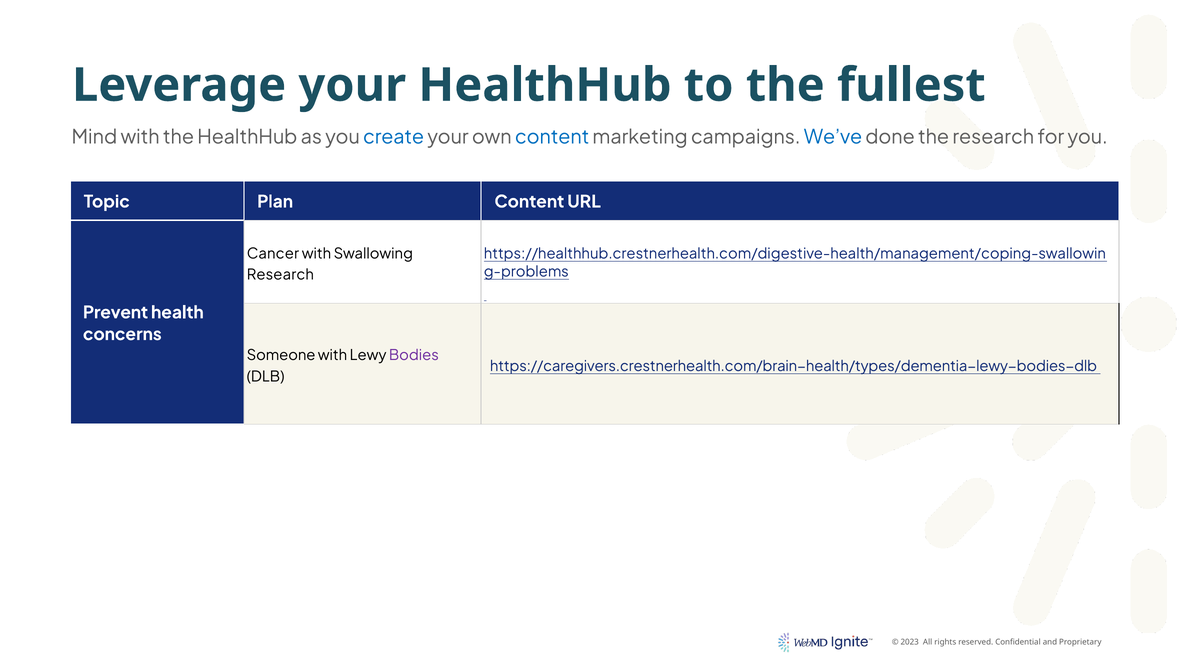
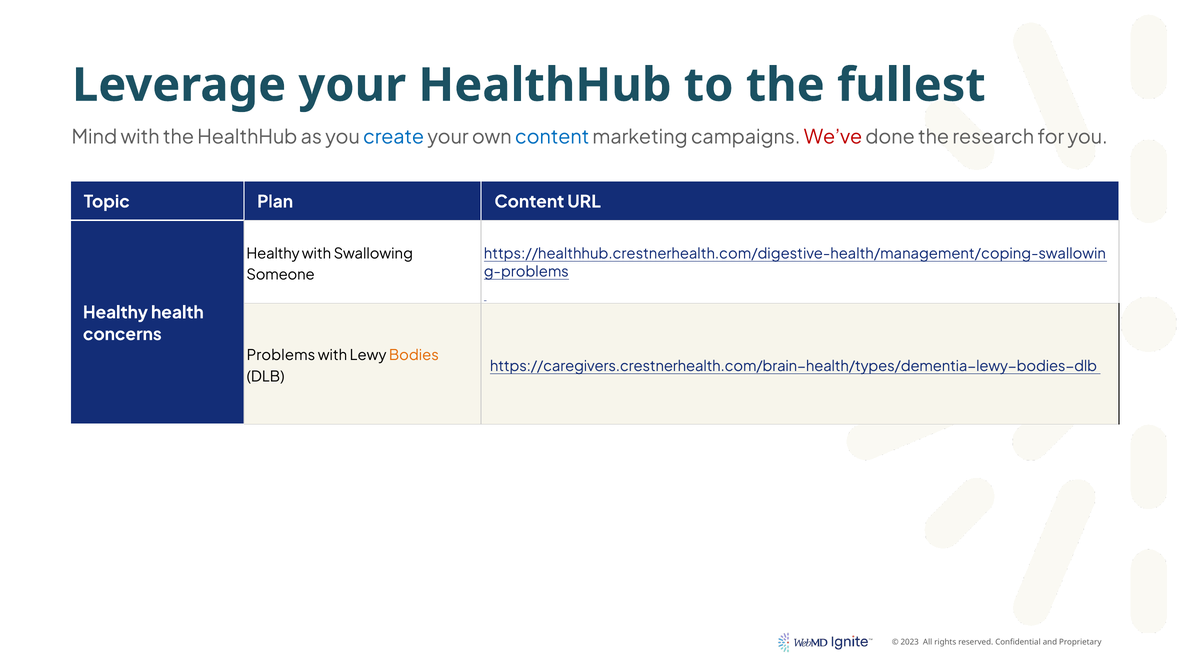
We’ve colour: blue -> red (833, 137)
Cancer: Cancer -> Healthy (273, 254)
Research: Research -> Someone (281, 275)
Prevent: Prevent -> Healthy (115, 313)
Someone: Someone -> Problems (281, 356)
Bodies colour: purple -> orange (414, 356)
